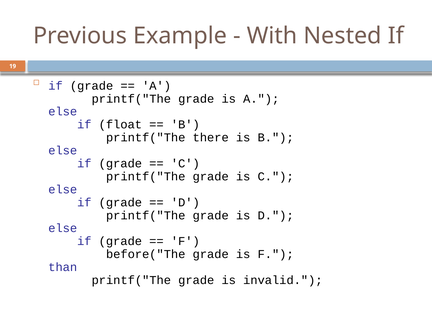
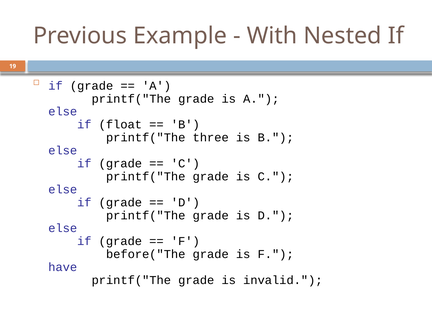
there: there -> three (211, 138)
than: than -> have (63, 267)
